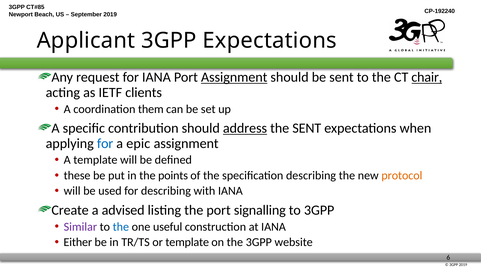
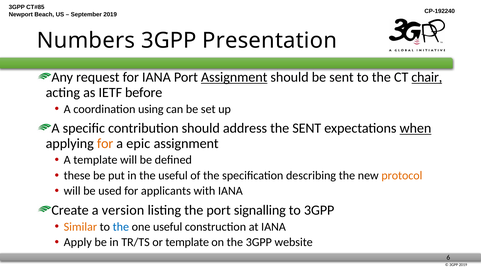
Applicant: Applicant -> Numbers (86, 40)
3GPP Expectations: Expectations -> Presentation (270, 40)
clients: clients -> before (144, 92)
them: them -> using (151, 109)
address underline: present -> none (245, 128)
when underline: none -> present (415, 128)
for colour: blue -> orange (105, 143)
the points: points -> useful (173, 175)
for describing: describing -> applicants (166, 191)
advised: advised -> version (123, 210)
Similar colour: purple -> orange (80, 226)
Either: Either -> Apply (78, 242)
